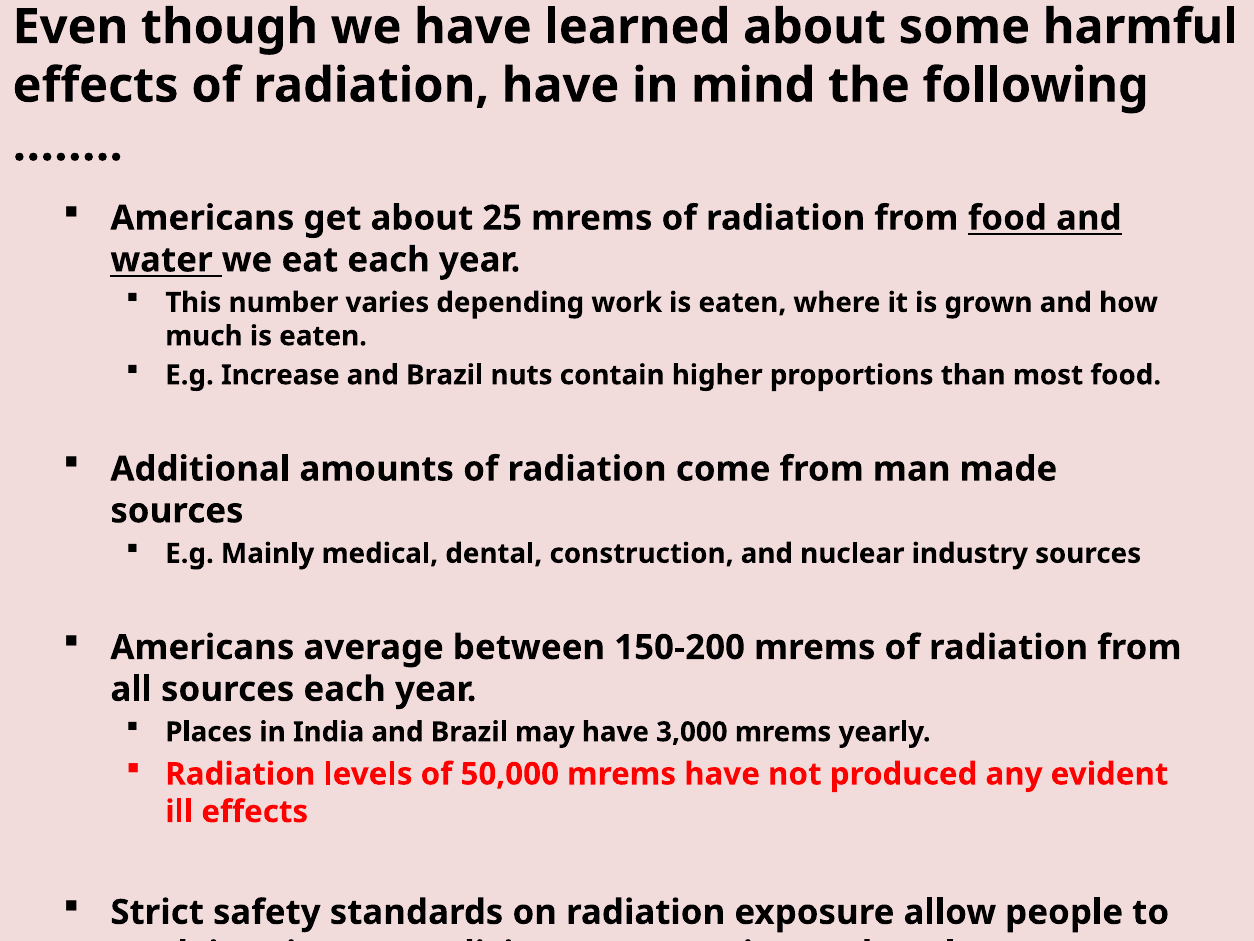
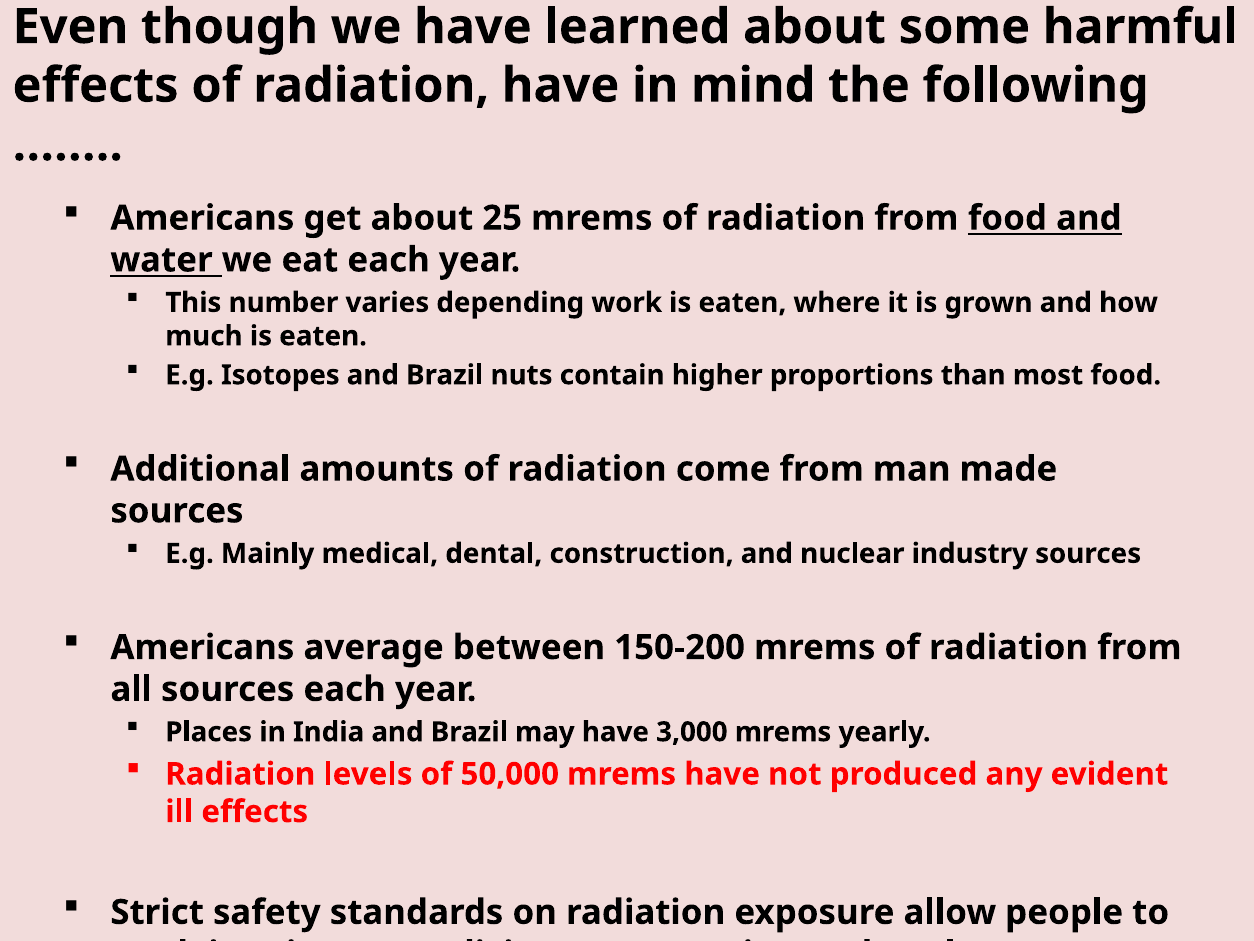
Increase: Increase -> Isotopes (280, 375)
